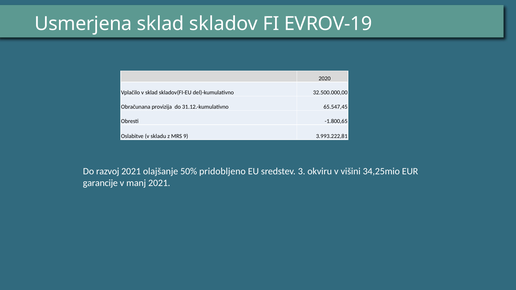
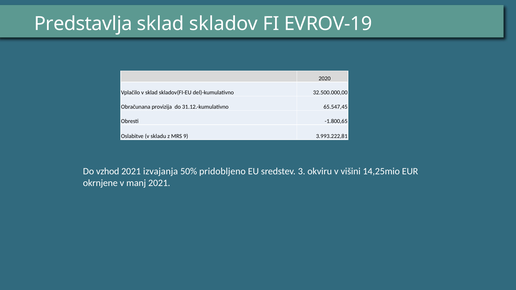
Usmerjena: Usmerjena -> Predstavlja (83, 24)
razvoj: razvoj -> vzhod (108, 171)
olajšanje: olajšanje -> izvajanja (161, 171)
34,25mio: 34,25mio -> 14,25mio (381, 171)
garancije: garancije -> okrnjene (100, 183)
